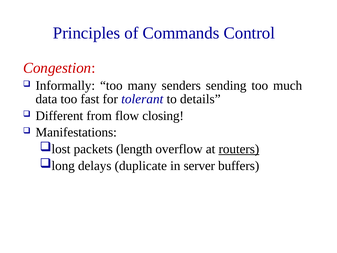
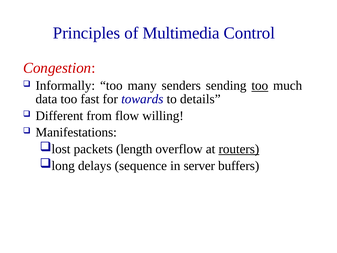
Commands: Commands -> Multimedia (181, 33)
too underline: none -> present (260, 86)
tolerant: tolerant -> towards (142, 99)
closing: closing -> willing (163, 116)
duplicate: duplicate -> sequence (141, 166)
